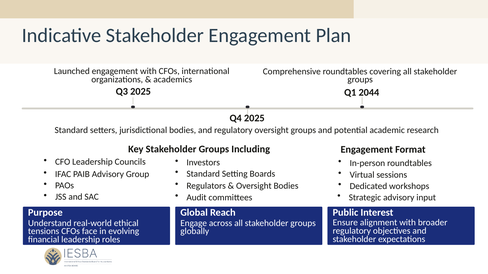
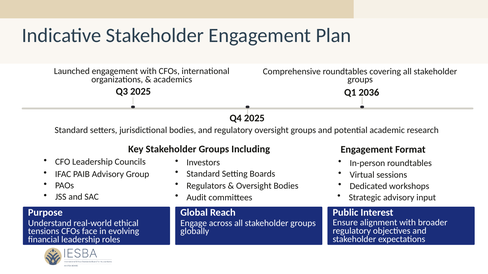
2044: 2044 -> 2036 (369, 93)
